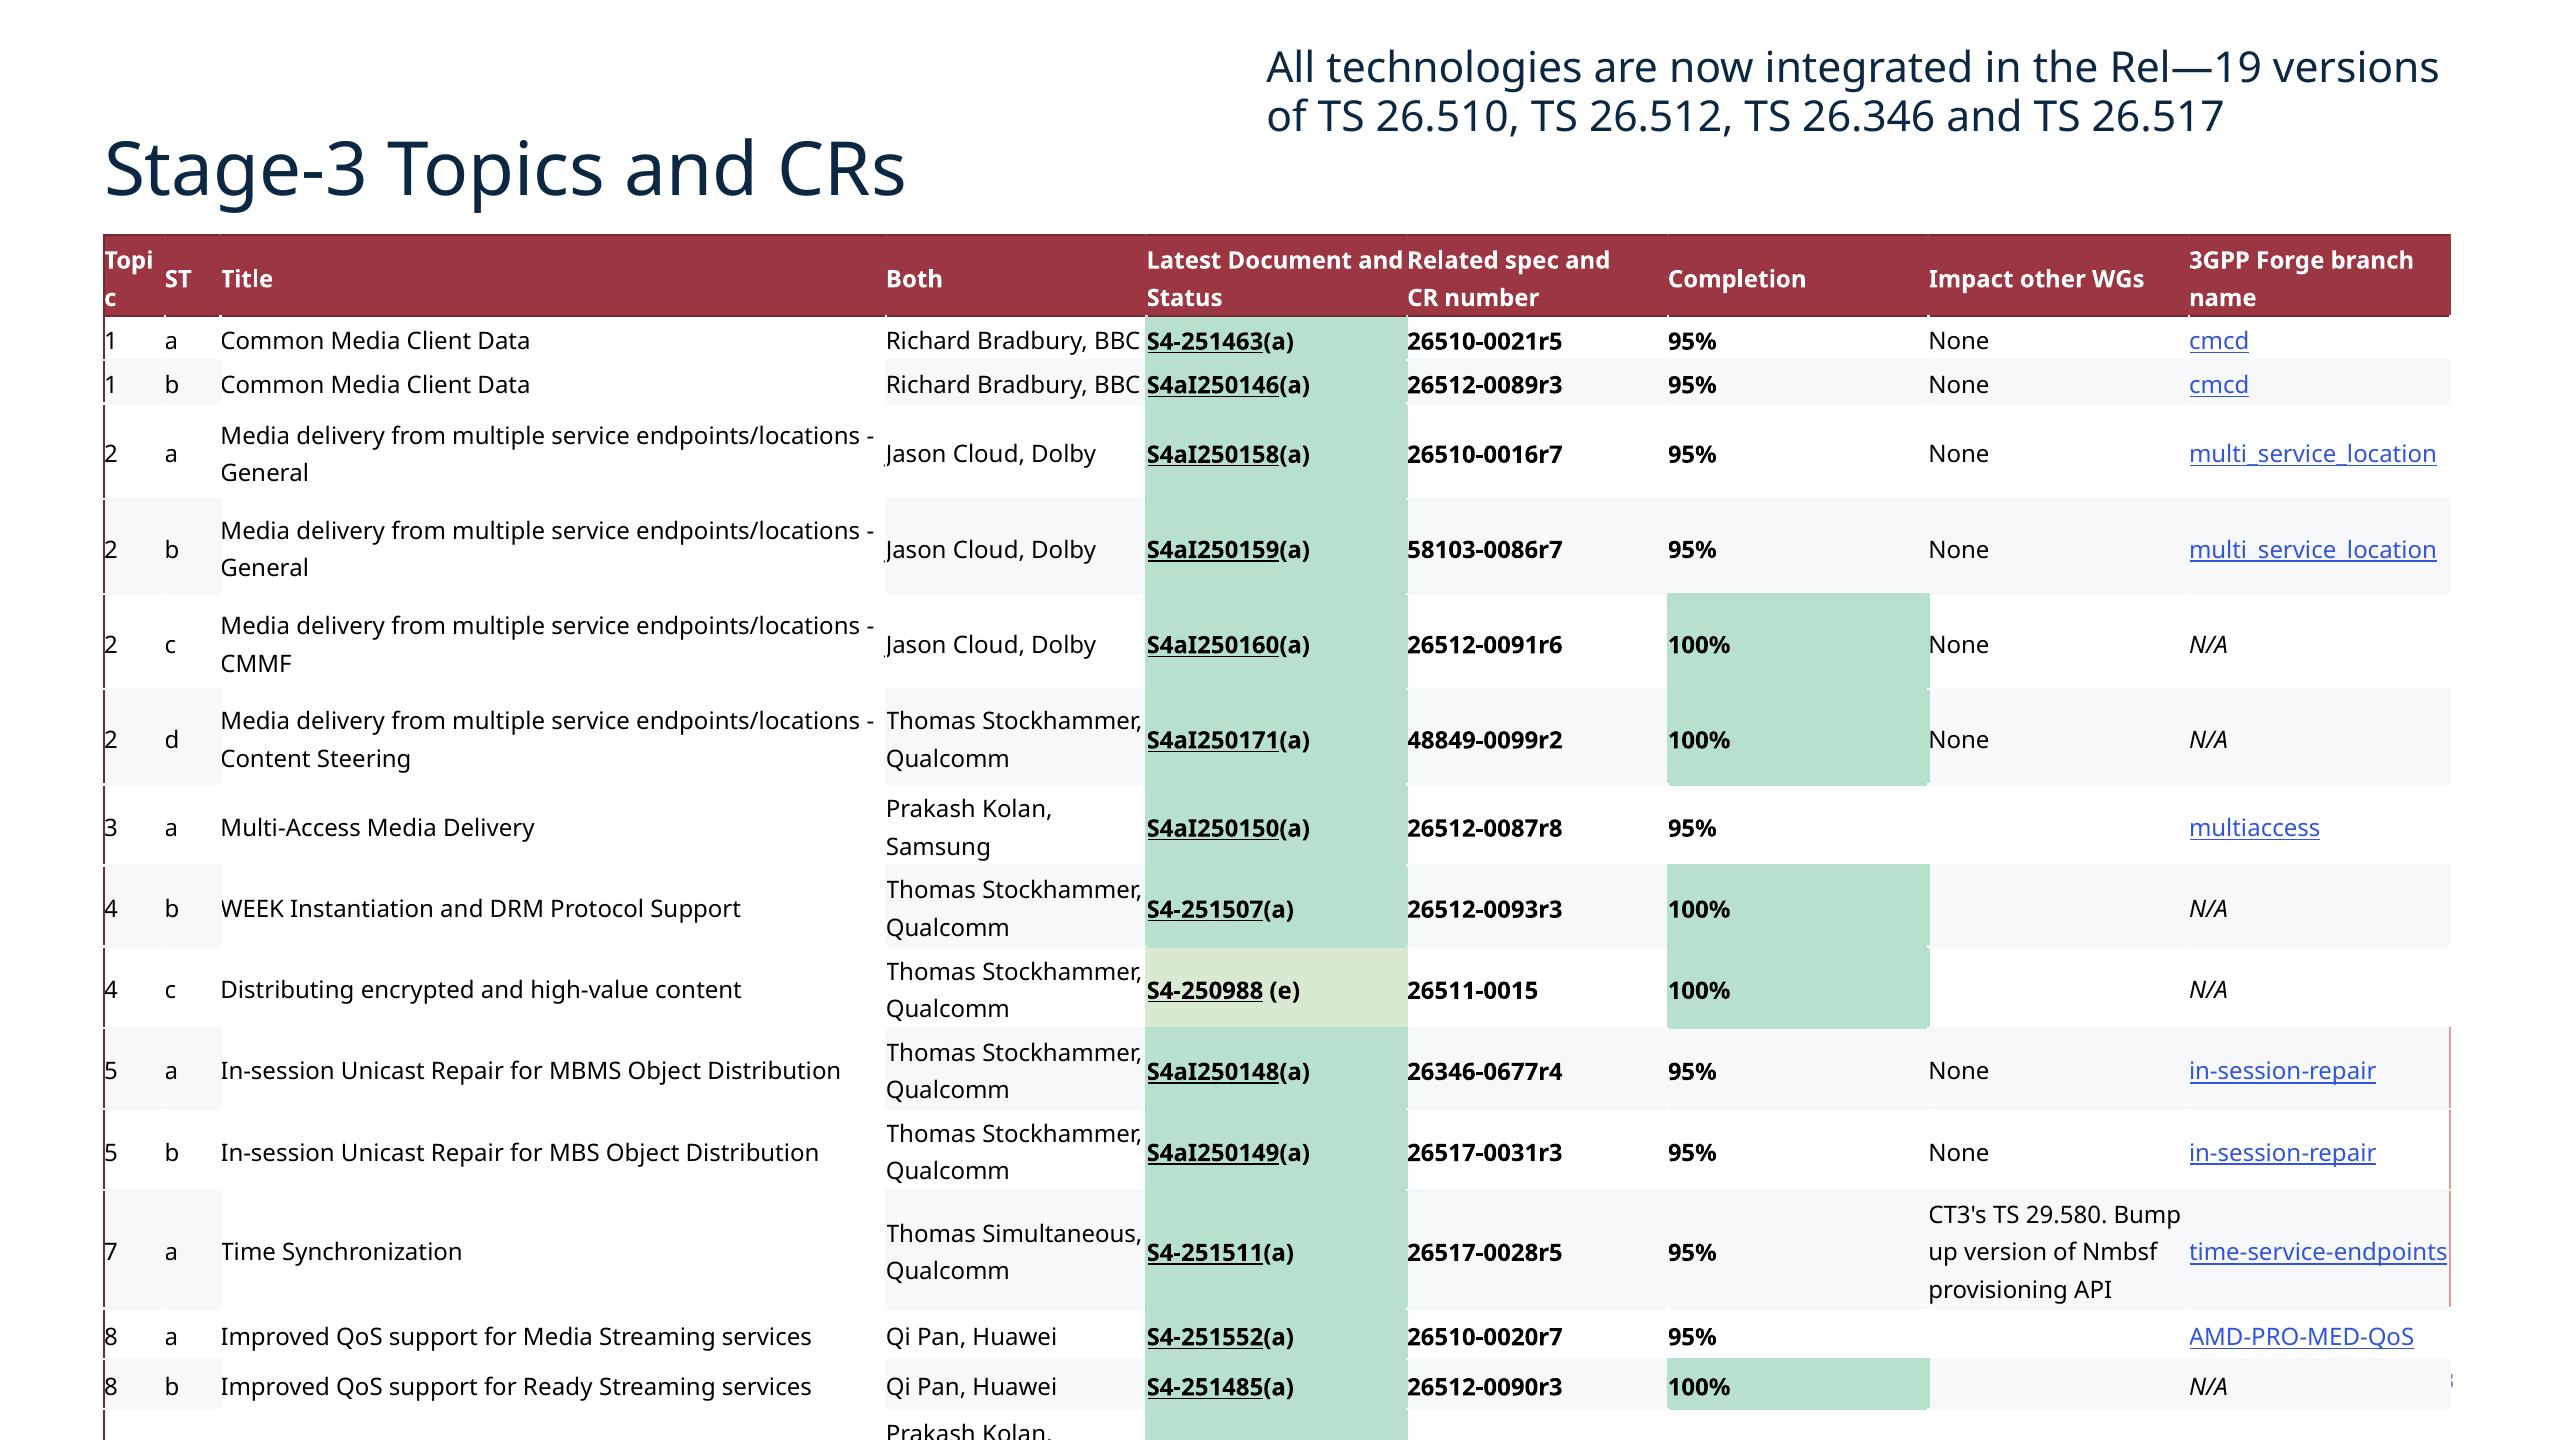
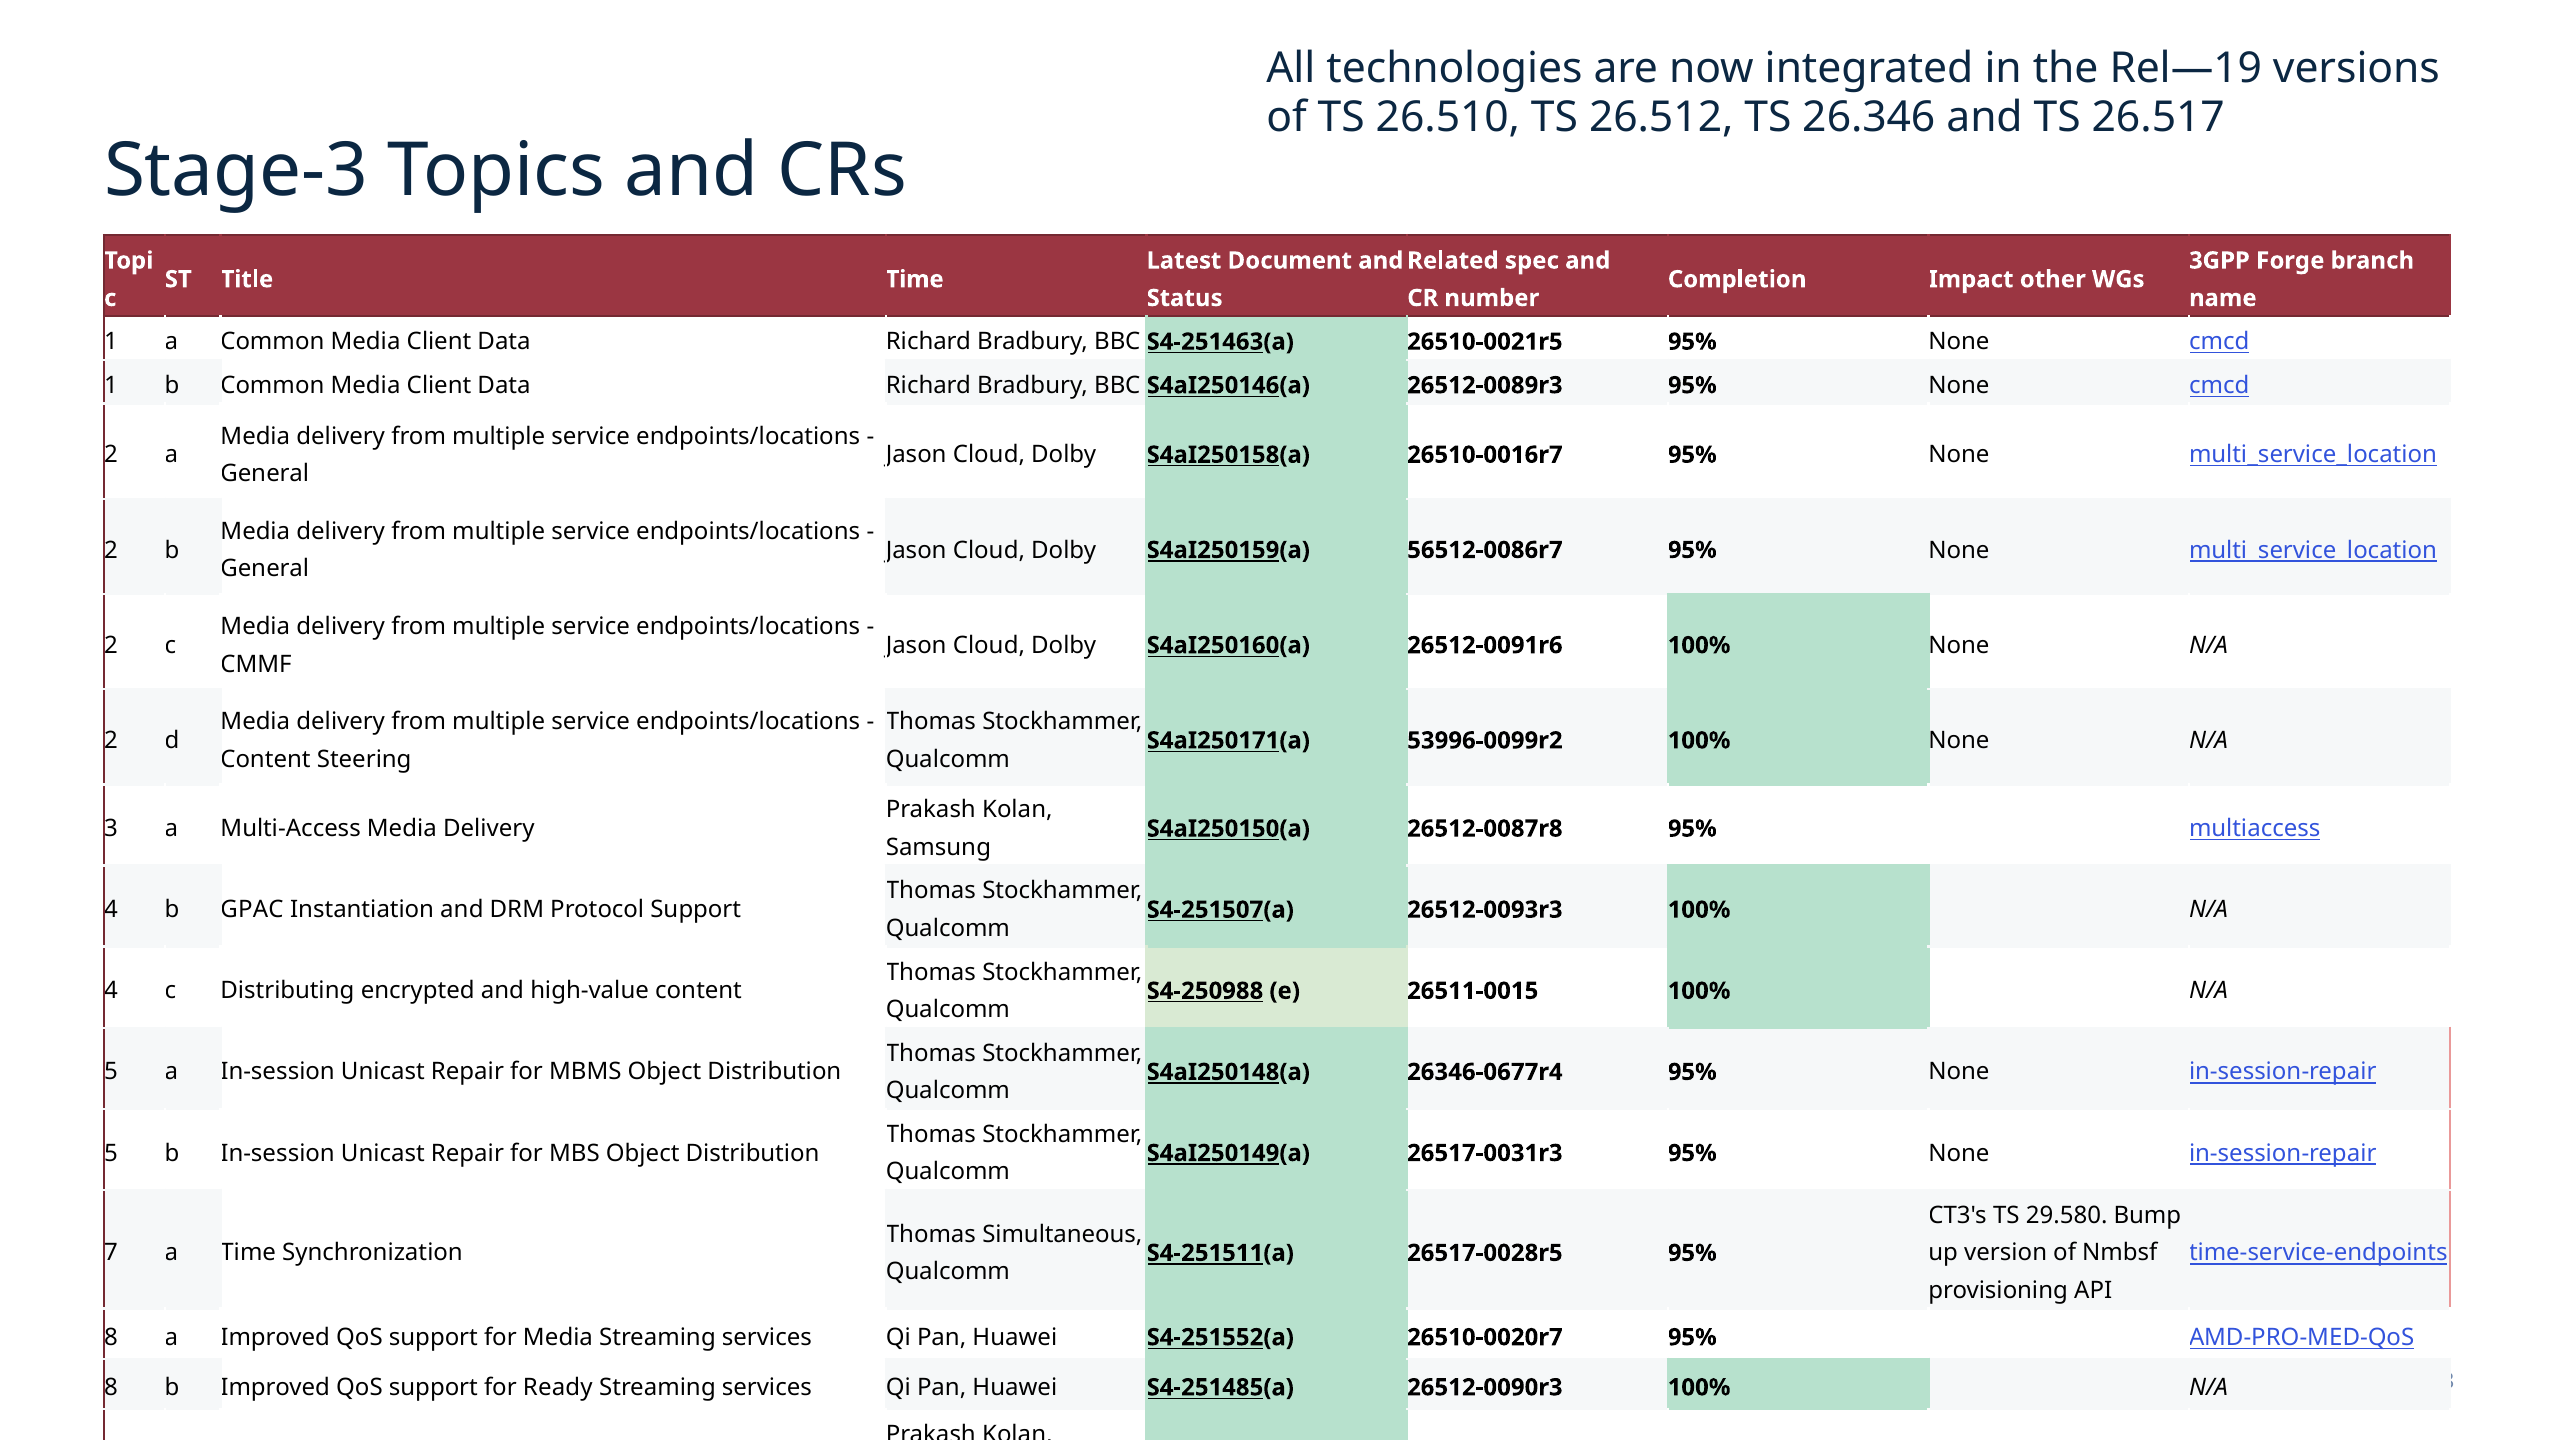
Title Both: Both -> Time (915, 279)
58103-0086r7: 58103-0086r7 -> 56512-0086r7 (1485, 550)
48849-0099r2: 48849-0099r2 -> 53996-0099r2 (1485, 741)
WEEK: WEEK -> GPAC (252, 910)
